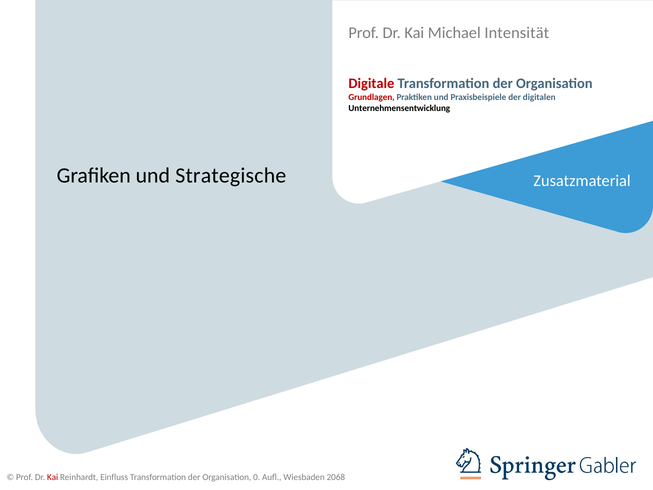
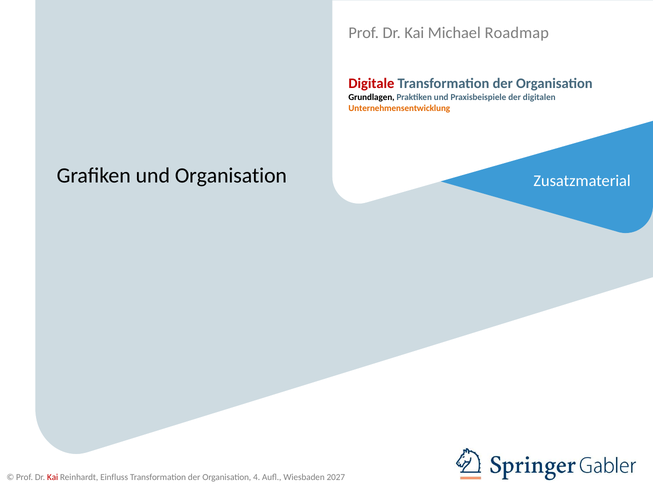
Intensität: Intensität -> Roadmap (517, 33)
Grundlagen colour: red -> black (372, 97)
Unternehmensentwicklung colour: black -> orange (399, 108)
und Strategische: Strategische -> Organisation (231, 175)
0: 0 -> 4 (257, 477)
2068: 2068 -> 2027 (336, 477)
